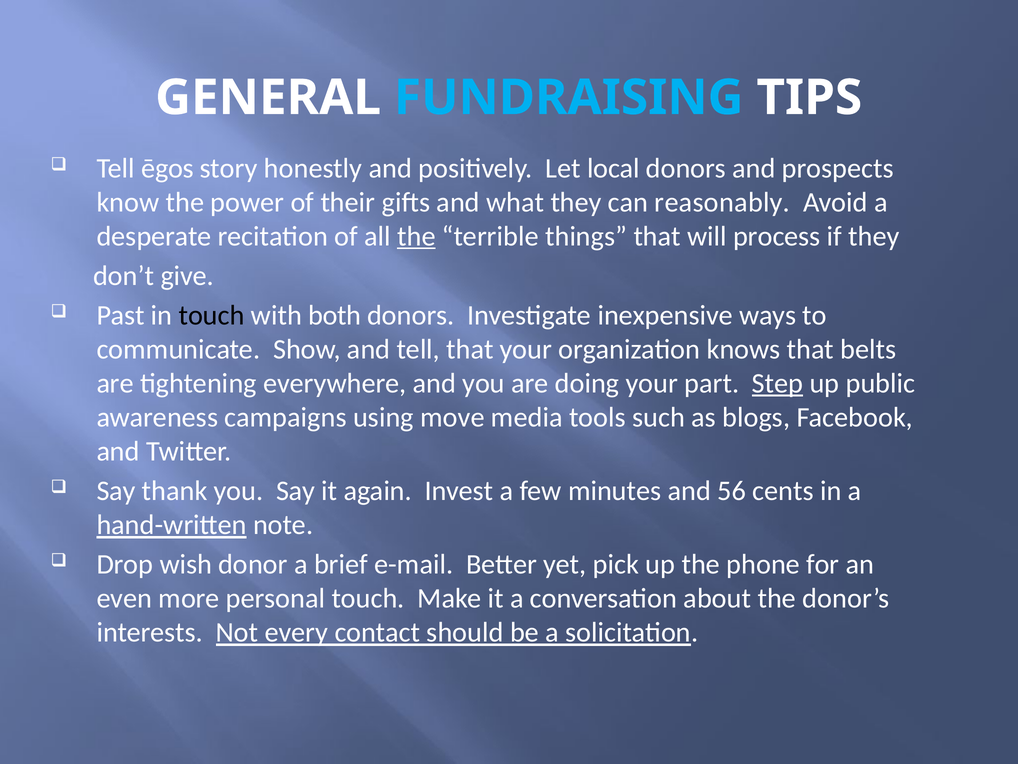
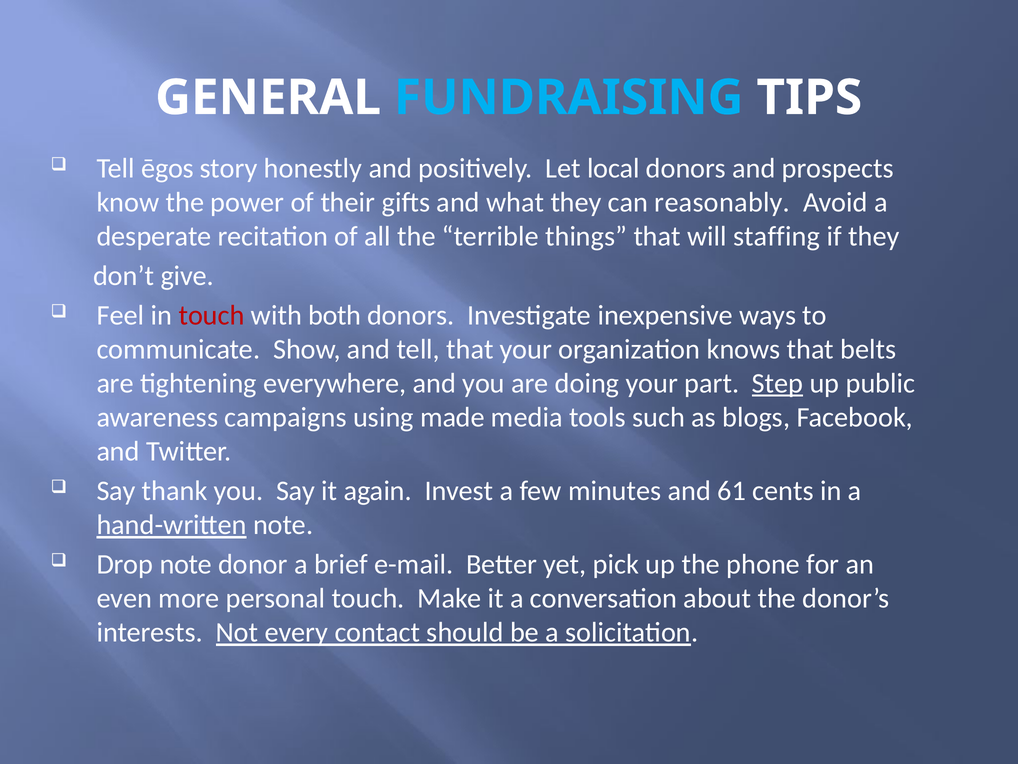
the underline: present -> none (416, 236)
process: process -> staffing (777, 236)
Past: Past -> Feel (120, 315)
touch colour: black -> red (212, 315)
move: move -> made (452, 417)
56: 56 -> 61 (732, 491)
Drop wish: wish -> note (186, 564)
